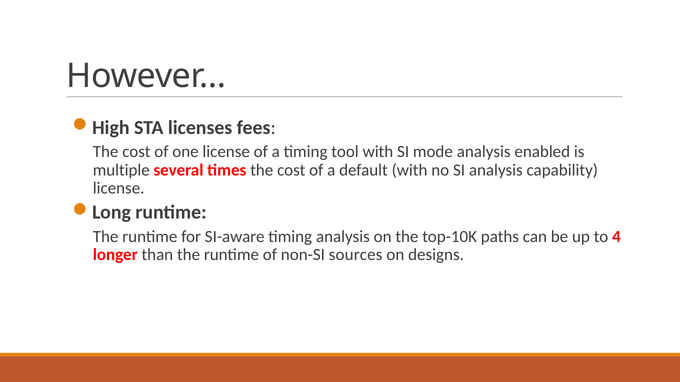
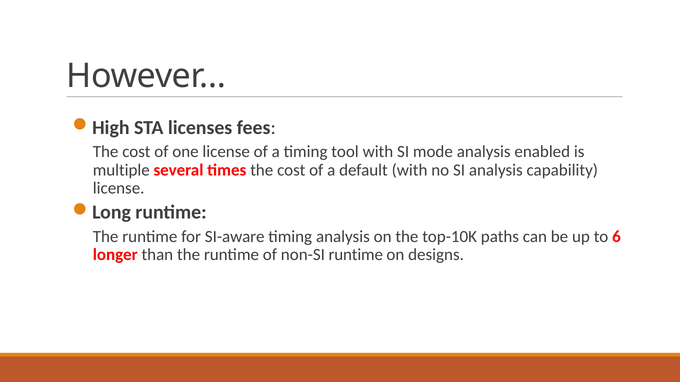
4: 4 -> 6 (616, 237)
non-SI sources: sources -> runtime (356, 255)
